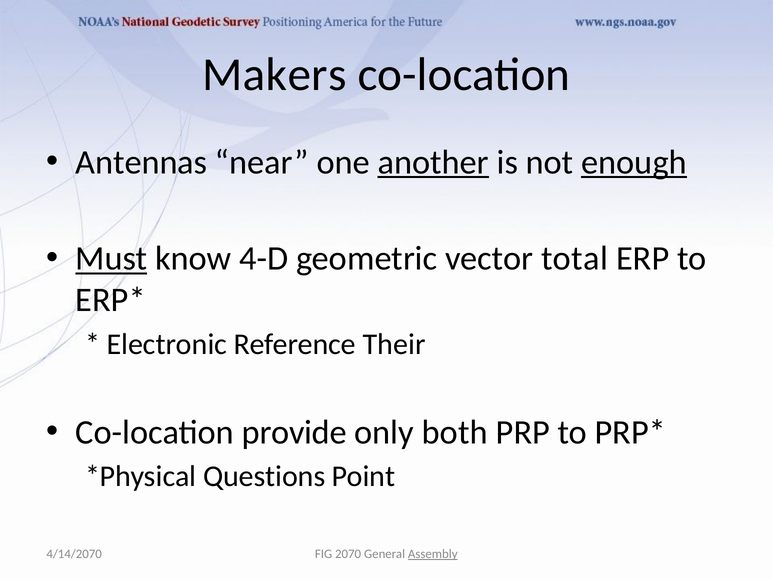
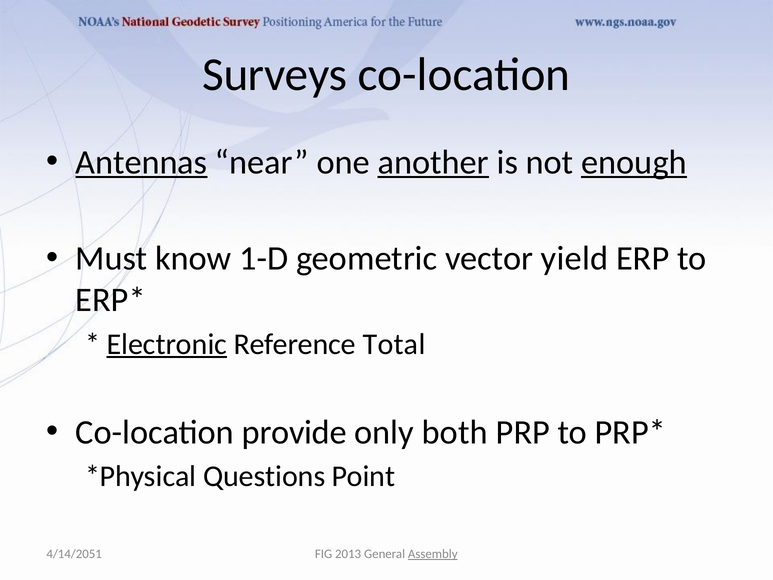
Makers: Makers -> Surveys (275, 75)
Antennas underline: none -> present (141, 162)
Must underline: present -> none (111, 258)
4-D: 4-D -> 1-D (264, 258)
total: total -> yield (575, 258)
Electronic underline: none -> present (167, 344)
Their: Their -> Total (394, 344)
4/14/2070: 4/14/2070 -> 4/14/2051 (74, 554)
2070: 2070 -> 2013 (348, 554)
